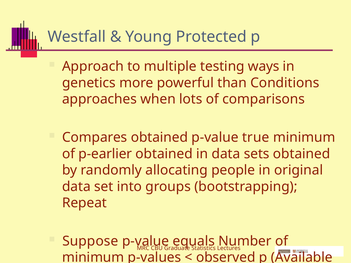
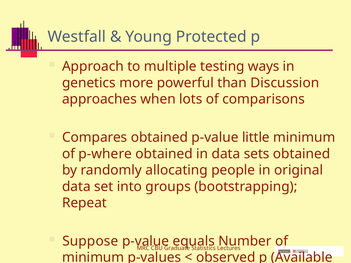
Conditions: Conditions -> Discussion (285, 83)
true: true -> little (256, 138)
p-earlier: p-earlier -> p-where (105, 154)
